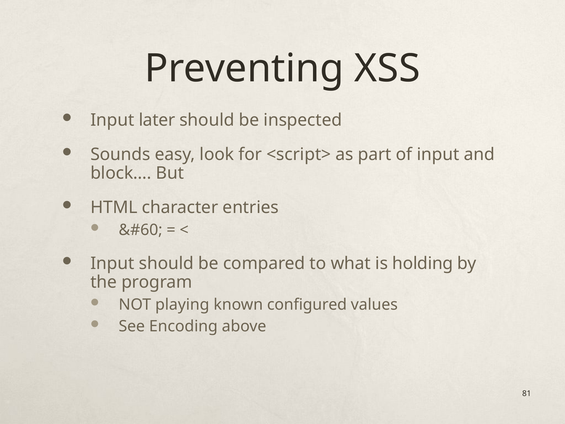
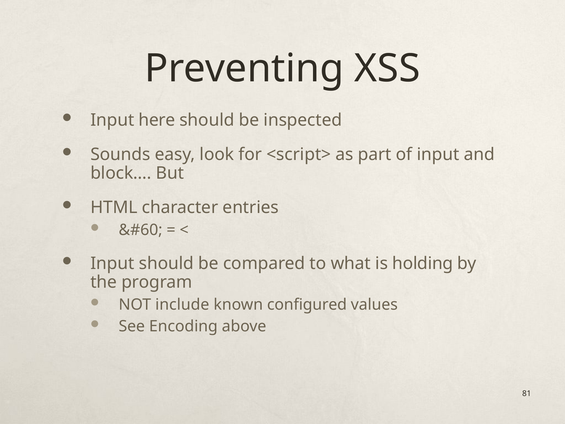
later: later -> here (157, 120)
playing: playing -> include (182, 304)
